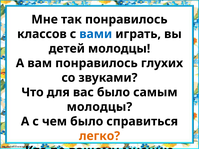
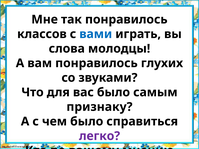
детей: детей -> слова (67, 49)
молодцы: молодцы -> признаку (99, 107)
легко colour: orange -> purple (100, 136)
